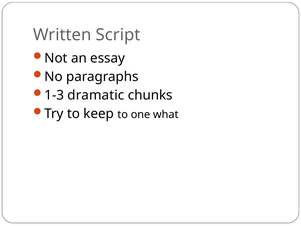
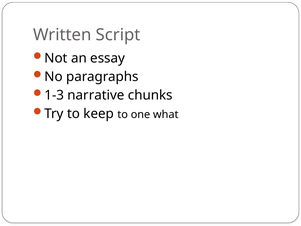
dramatic: dramatic -> narrative (96, 95)
